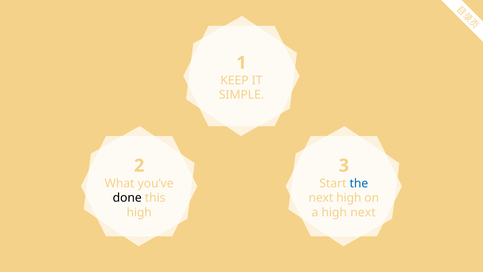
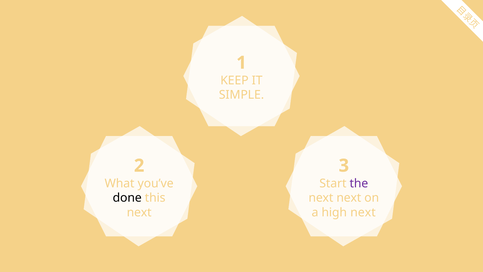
the colour: blue -> purple (359, 183)
next high: high -> next (349, 198)
high: high -> next (139, 212)
